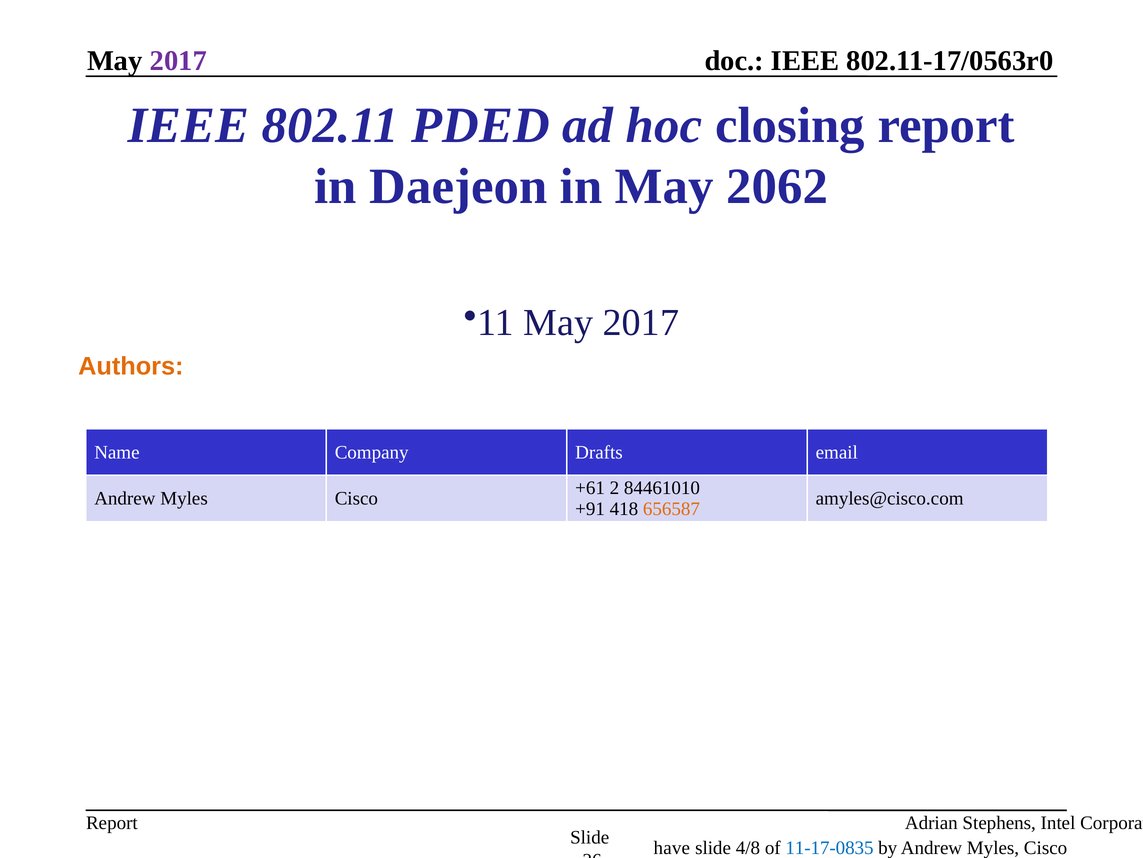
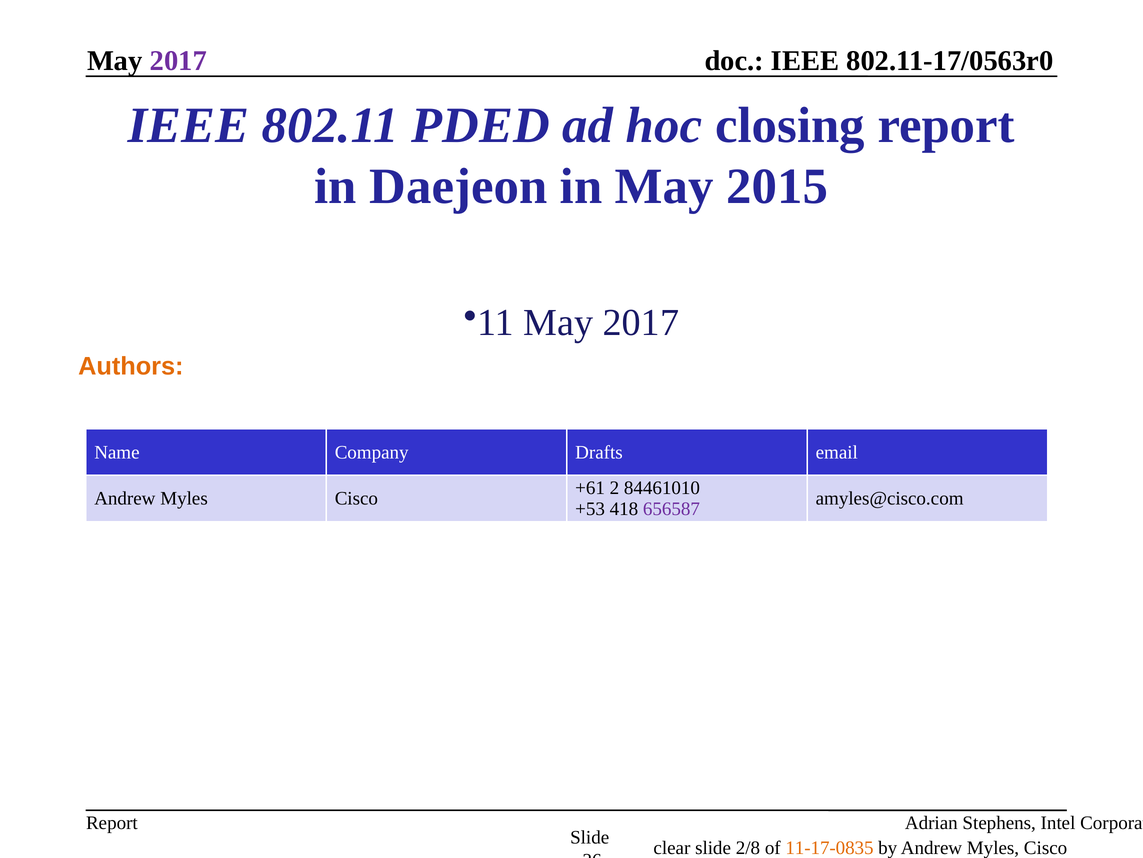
2062: 2062 -> 2015 (777, 186)
+91: +91 -> +53 (590, 509)
656587 colour: orange -> purple (671, 509)
have: have -> clear (672, 847)
4/8: 4/8 -> 2/8 (748, 847)
11-17-0835 colour: blue -> orange (829, 847)
